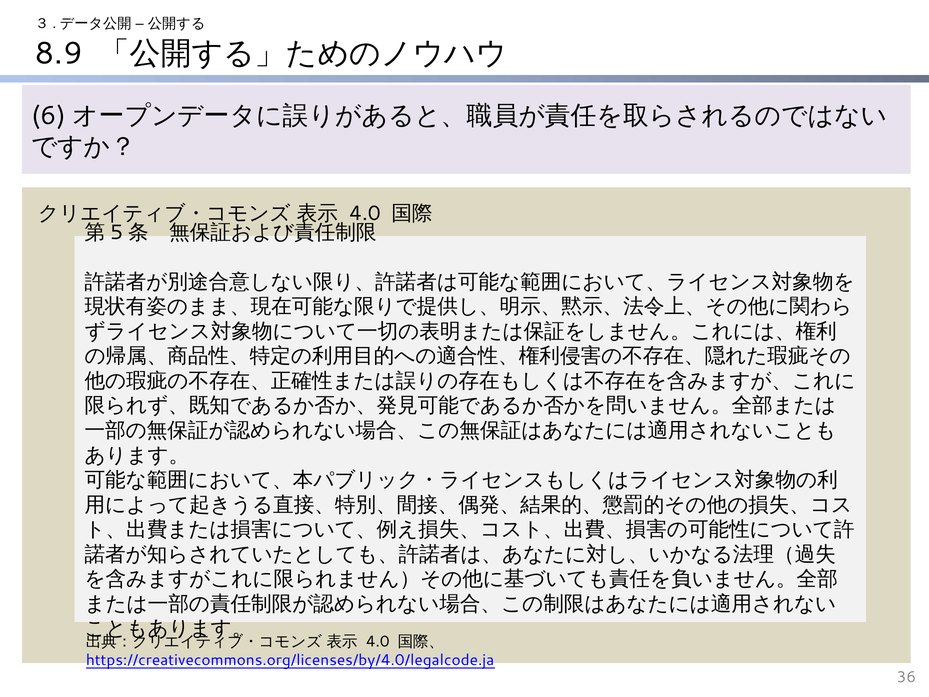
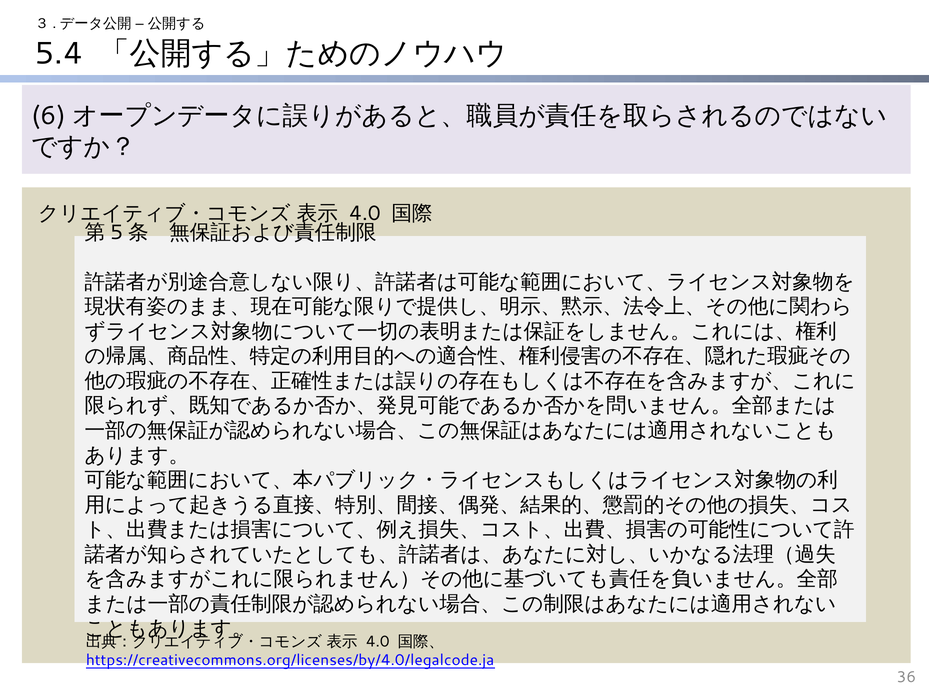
8.9: 8.9 -> 5.4 (59, 53)
